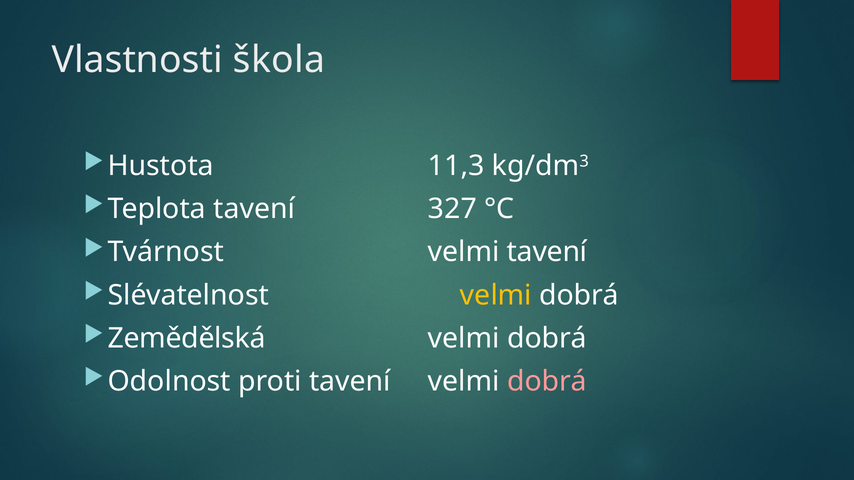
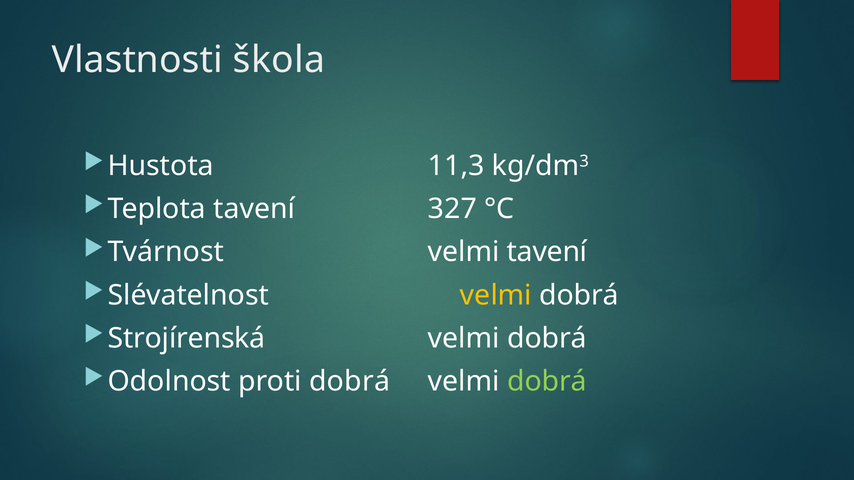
Zemědělská: Zemědělská -> Strojírenská (187, 338)
proti tavení: tavení -> dobrá (350, 382)
dobrá colour: pink -> light green (547, 382)
